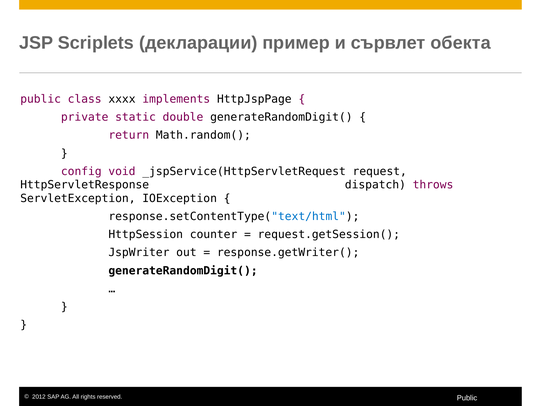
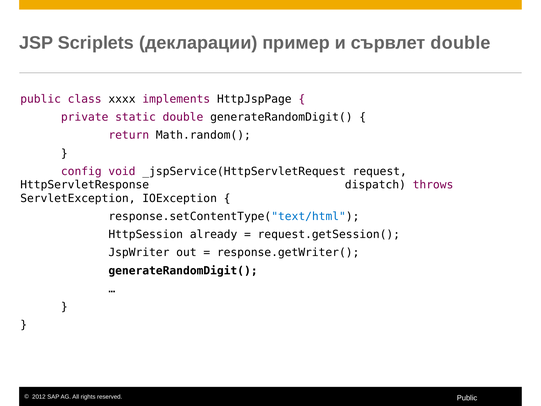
сървлет обекта: обекта -> double (461, 43)
counter: counter -> already (214, 234)
